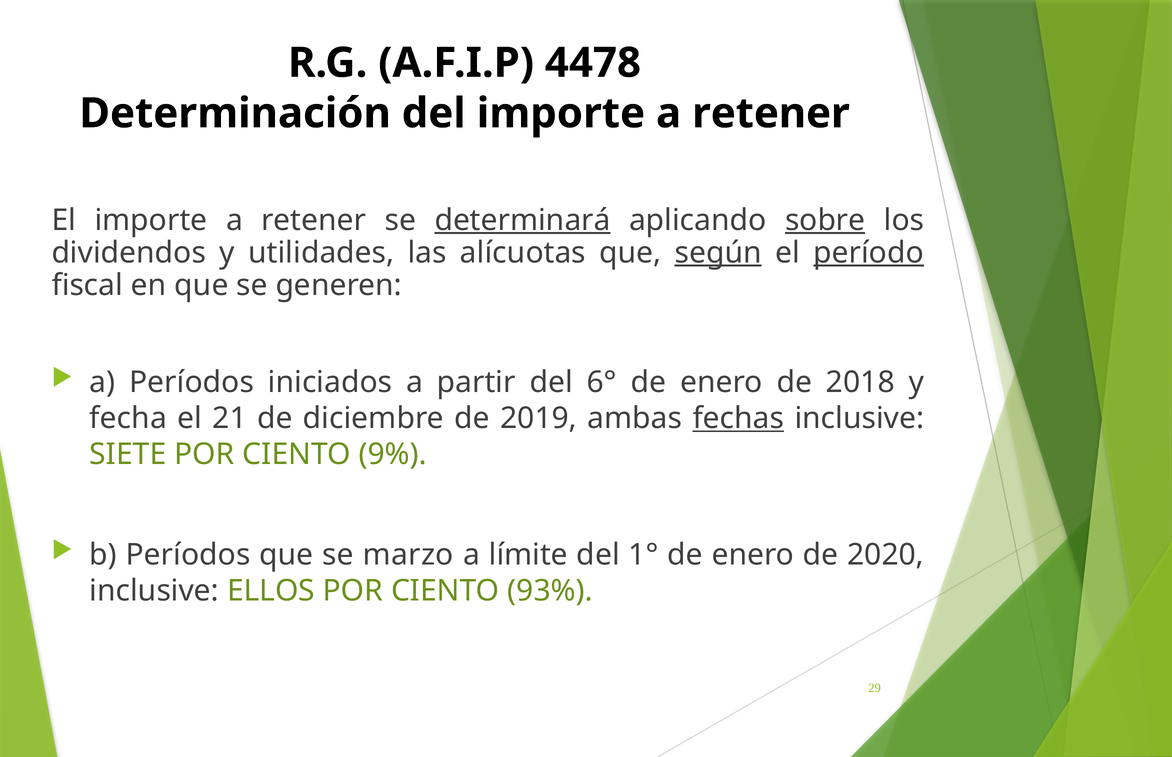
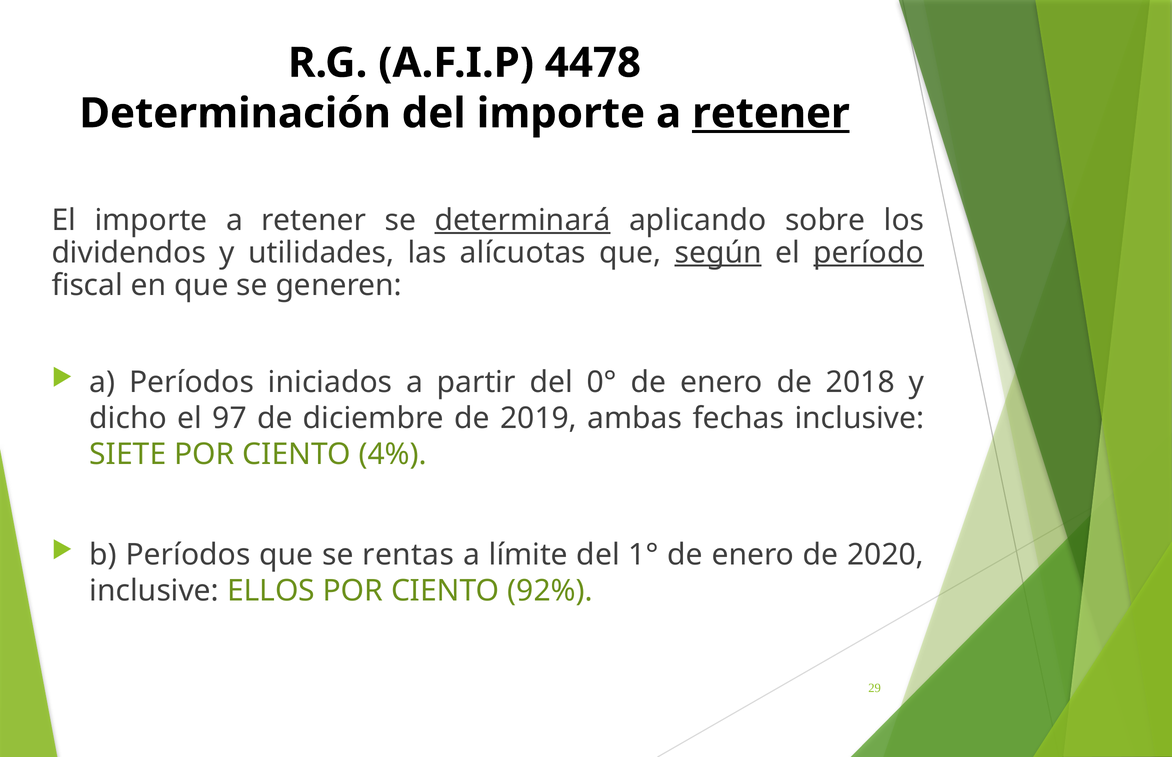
retener underline: none -> present (771, 113)
sobre underline: present -> none (825, 220)
6°: 6° -> 0° (602, 382)
fecha: fecha -> dicho (128, 418)
21: 21 -> 97 (230, 418)
fechas underline: present -> none (738, 418)
9%: 9% -> 4% (393, 455)
marzo: marzo -> rentas (408, 555)
93%: 93% -> 92% (550, 591)
